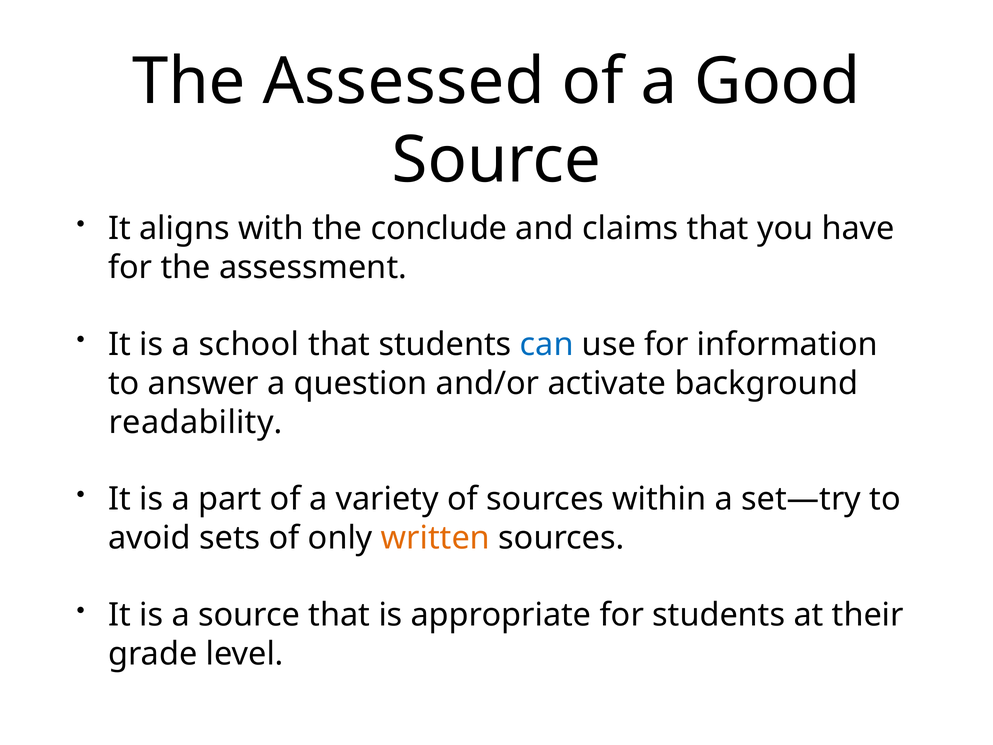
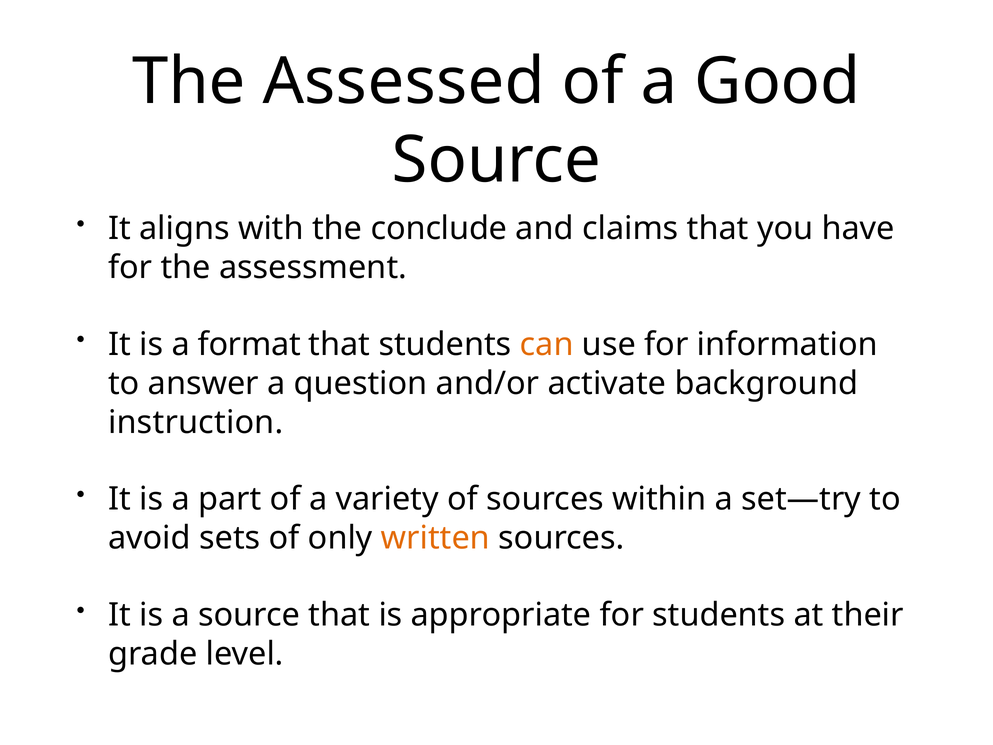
school: school -> format (249, 344)
can colour: blue -> orange (547, 344)
readability: readability -> instruction (196, 422)
